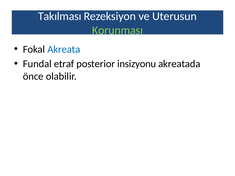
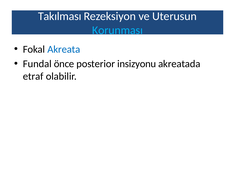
Korunması colour: light green -> light blue (118, 30)
etraf: etraf -> önce (64, 64)
önce: önce -> etraf (33, 76)
